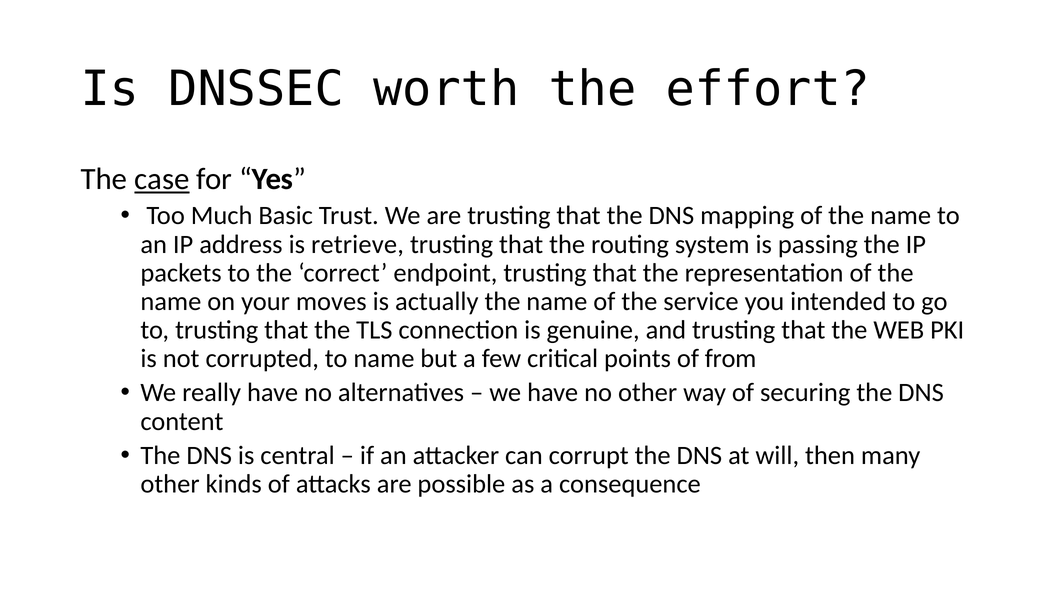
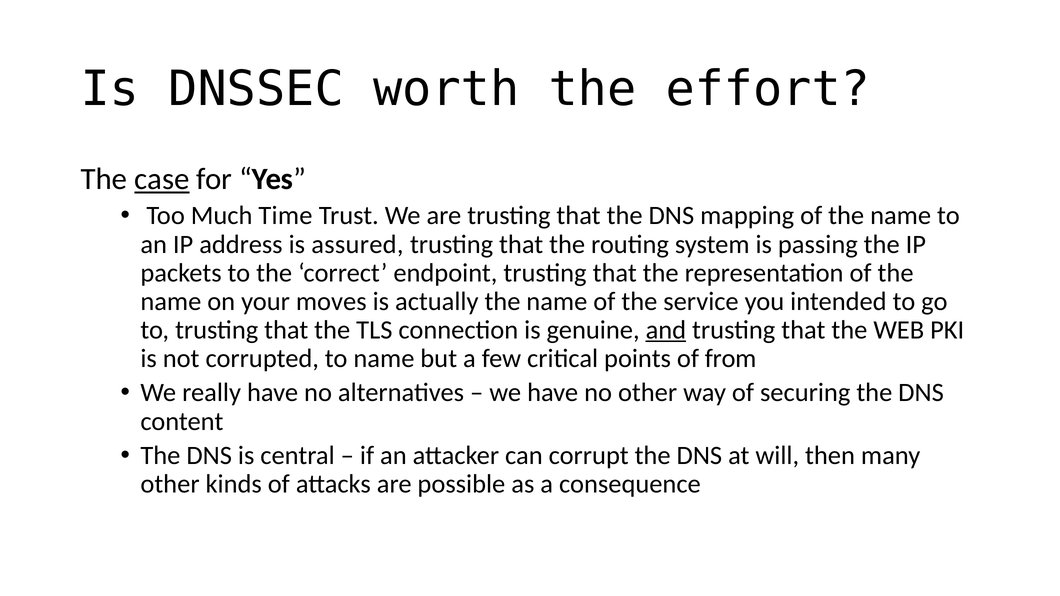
Basic: Basic -> Time (285, 216)
retrieve: retrieve -> assured (357, 244)
and underline: none -> present (666, 330)
